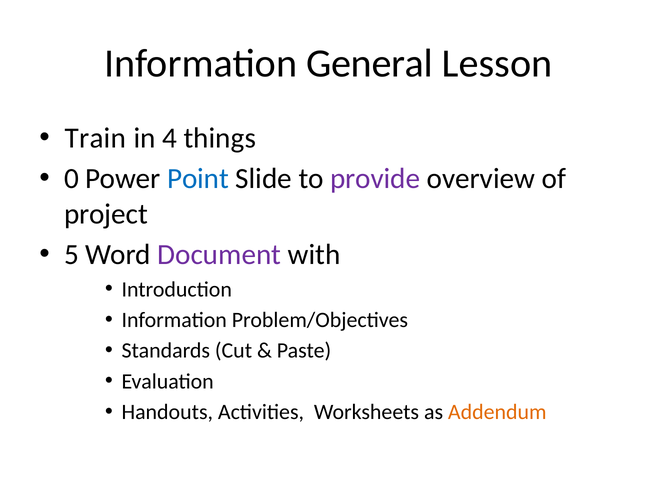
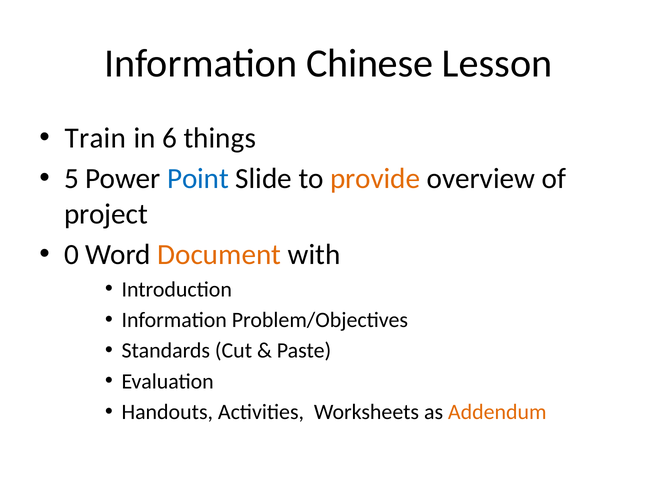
General: General -> Chinese (370, 64)
4: 4 -> 6 (170, 138)
0: 0 -> 5 (71, 179)
provide colour: purple -> orange (375, 179)
5: 5 -> 0 (71, 255)
Document colour: purple -> orange (219, 255)
